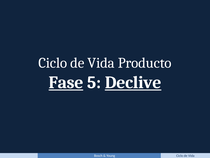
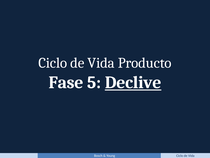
Fase underline: present -> none (66, 82)
